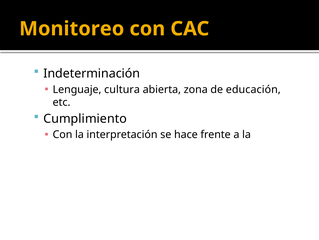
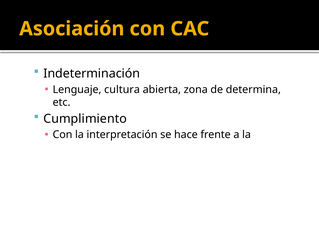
Monitoreo: Monitoreo -> Asociación (72, 29)
educación: educación -> determina (253, 89)
